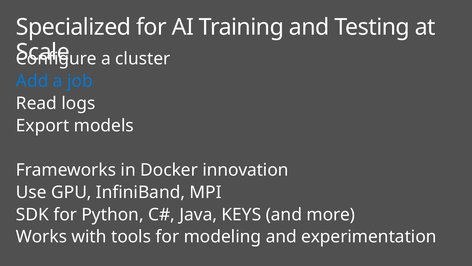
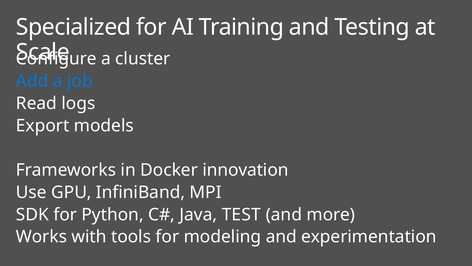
KEYS: KEYS -> TEST (241, 214)
